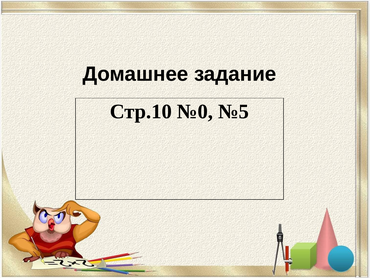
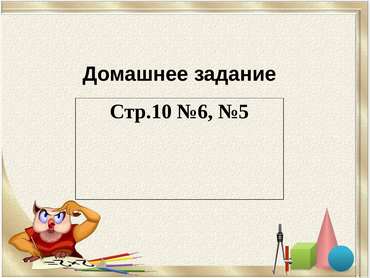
№0: №0 -> №6 (195, 111)
